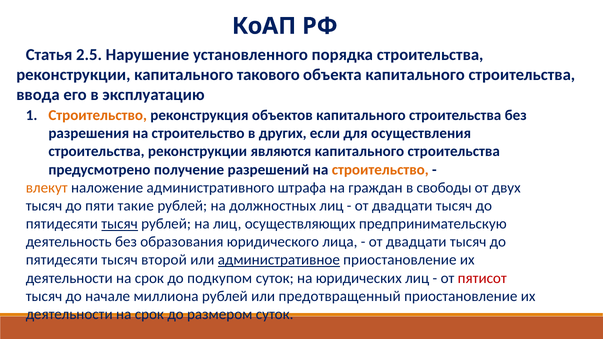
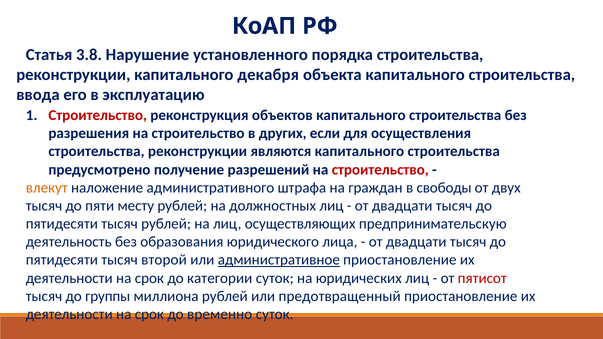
2.5: 2.5 -> 3.8 (89, 55)
такового: такового -> декабря (268, 75)
Строительство colour: orange -> red (98, 115)
строительство colour: orange -> red (380, 170)
такие: такие -> месту (136, 206)
тысяч underline: present -> none (120, 224)
подкупом: подкупом -> категории (220, 278)
начале: начале -> группы (108, 296)
размером: размером -> временно (220, 314)
